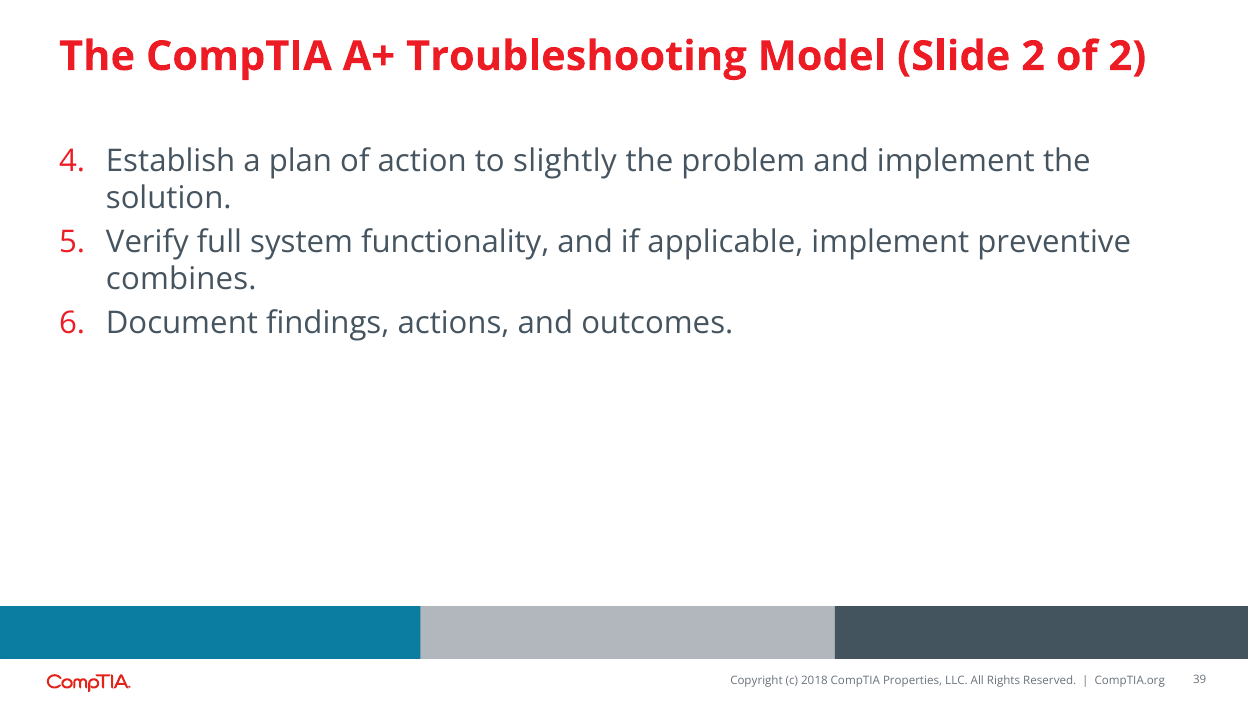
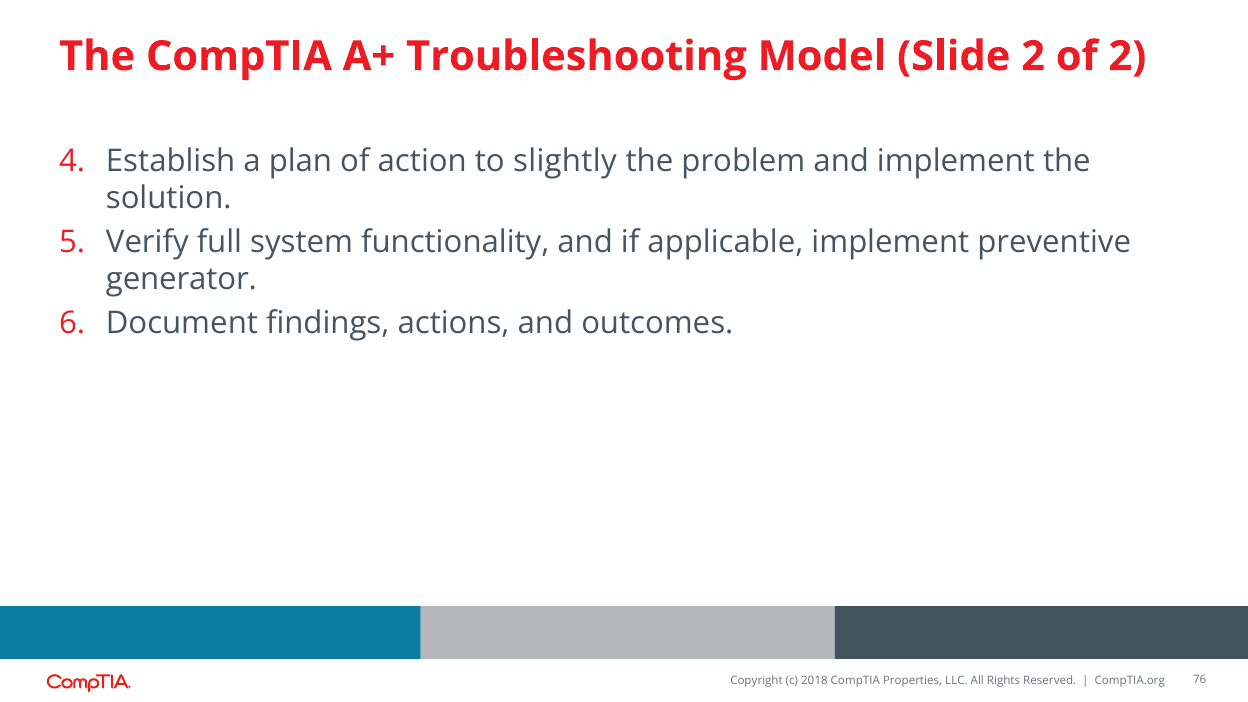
combines: combines -> generator (181, 279)
39: 39 -> 76 (1200, 680)
